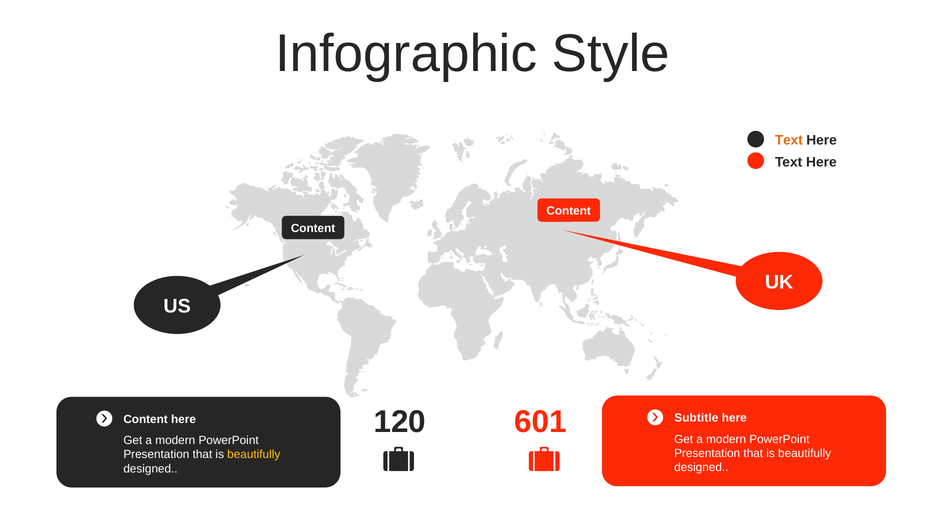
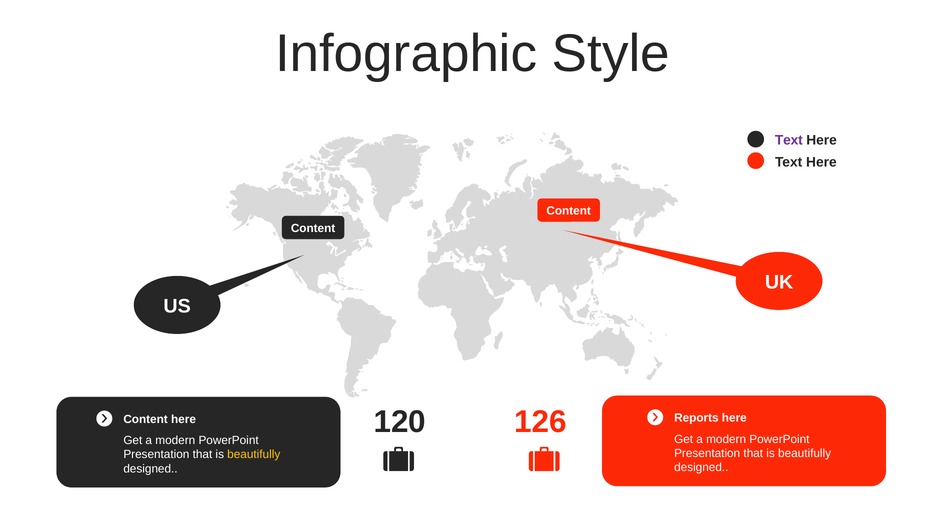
Text colour: orange -> purple (789, 140)
601: 601 -> 126 (540, 422)
Subtitle: Subtitle -> Reports (696, 418)
